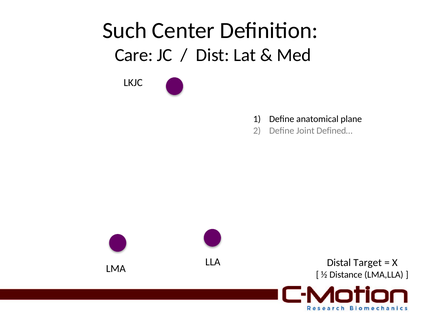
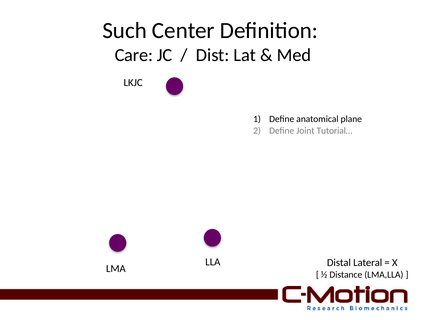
Defined…: Defined… -> Tutorial… (334, 130)
Target: Target -> Lateral (368, 262)
